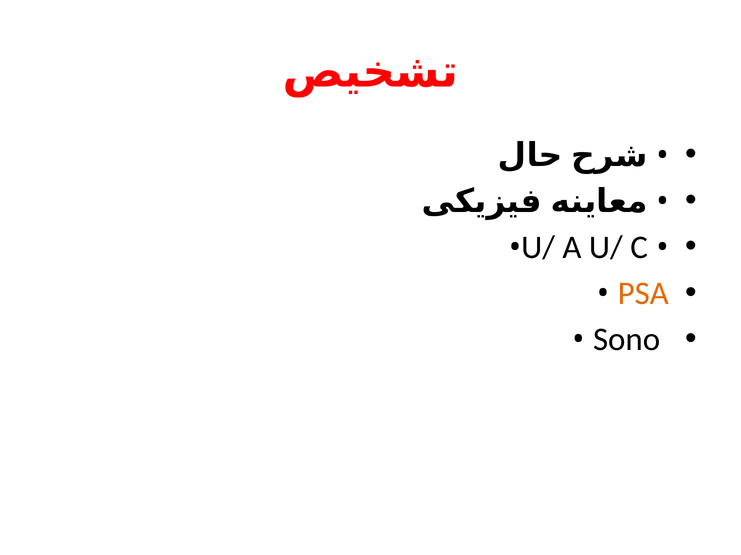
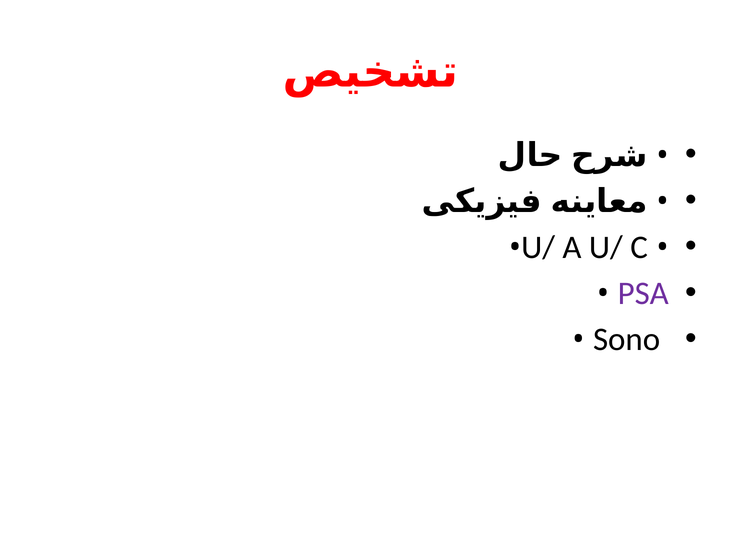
PSA colour: orange -> purple (643, 294)
